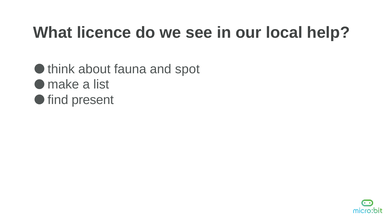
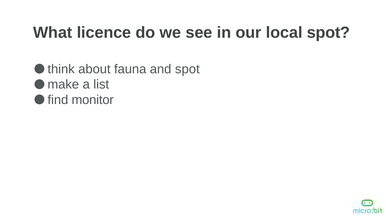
local help: help -> spot (328, 33)
present: present -> monitor (93, 100)
